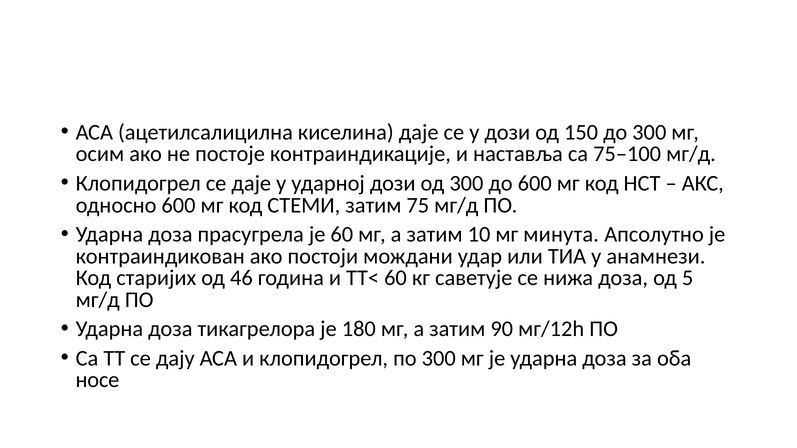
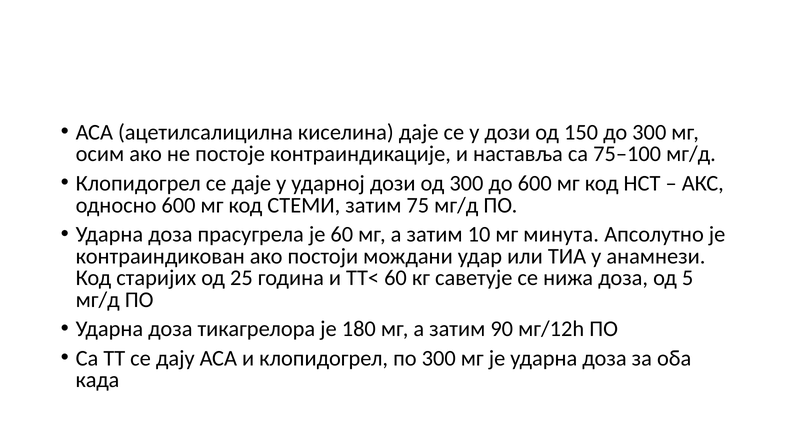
46: 46 -> 25 (241, 278)
носе: носе -> када (97, 380)
